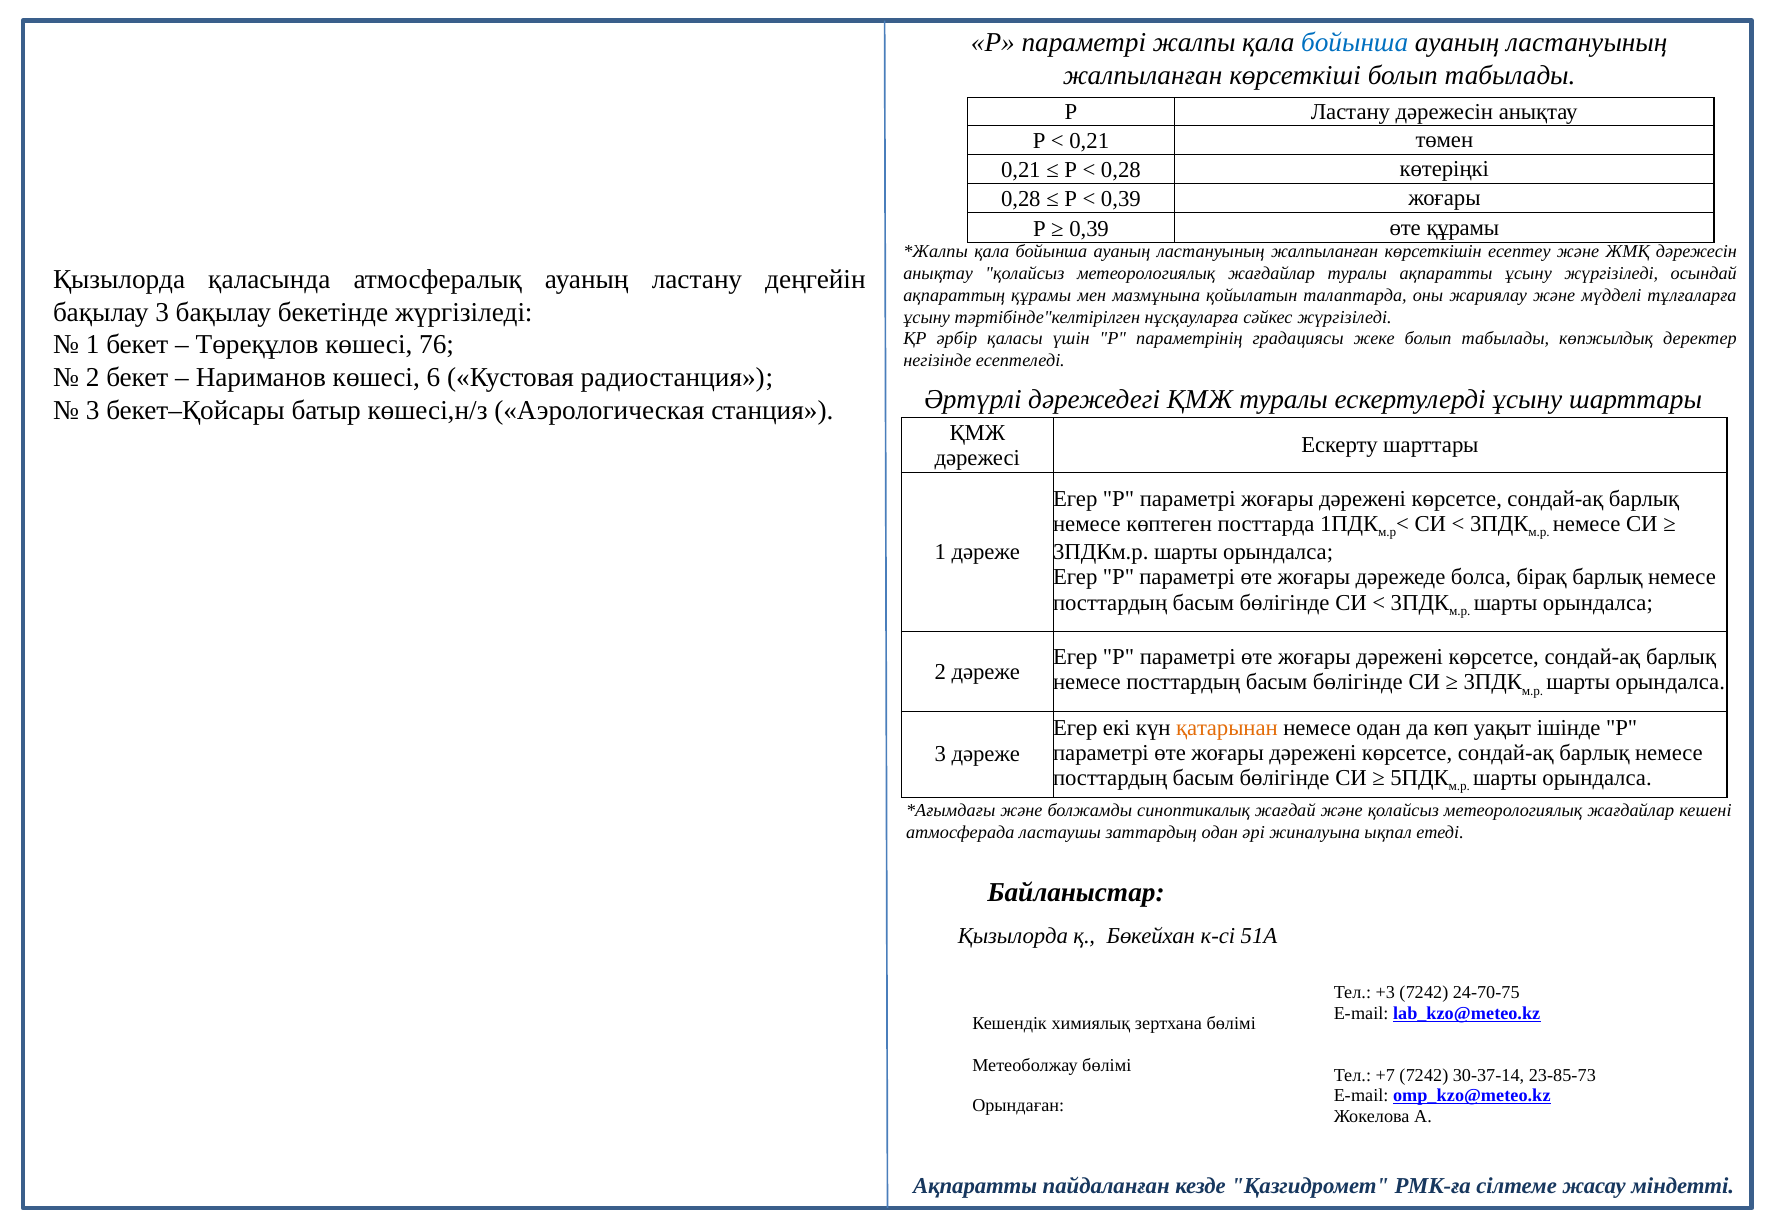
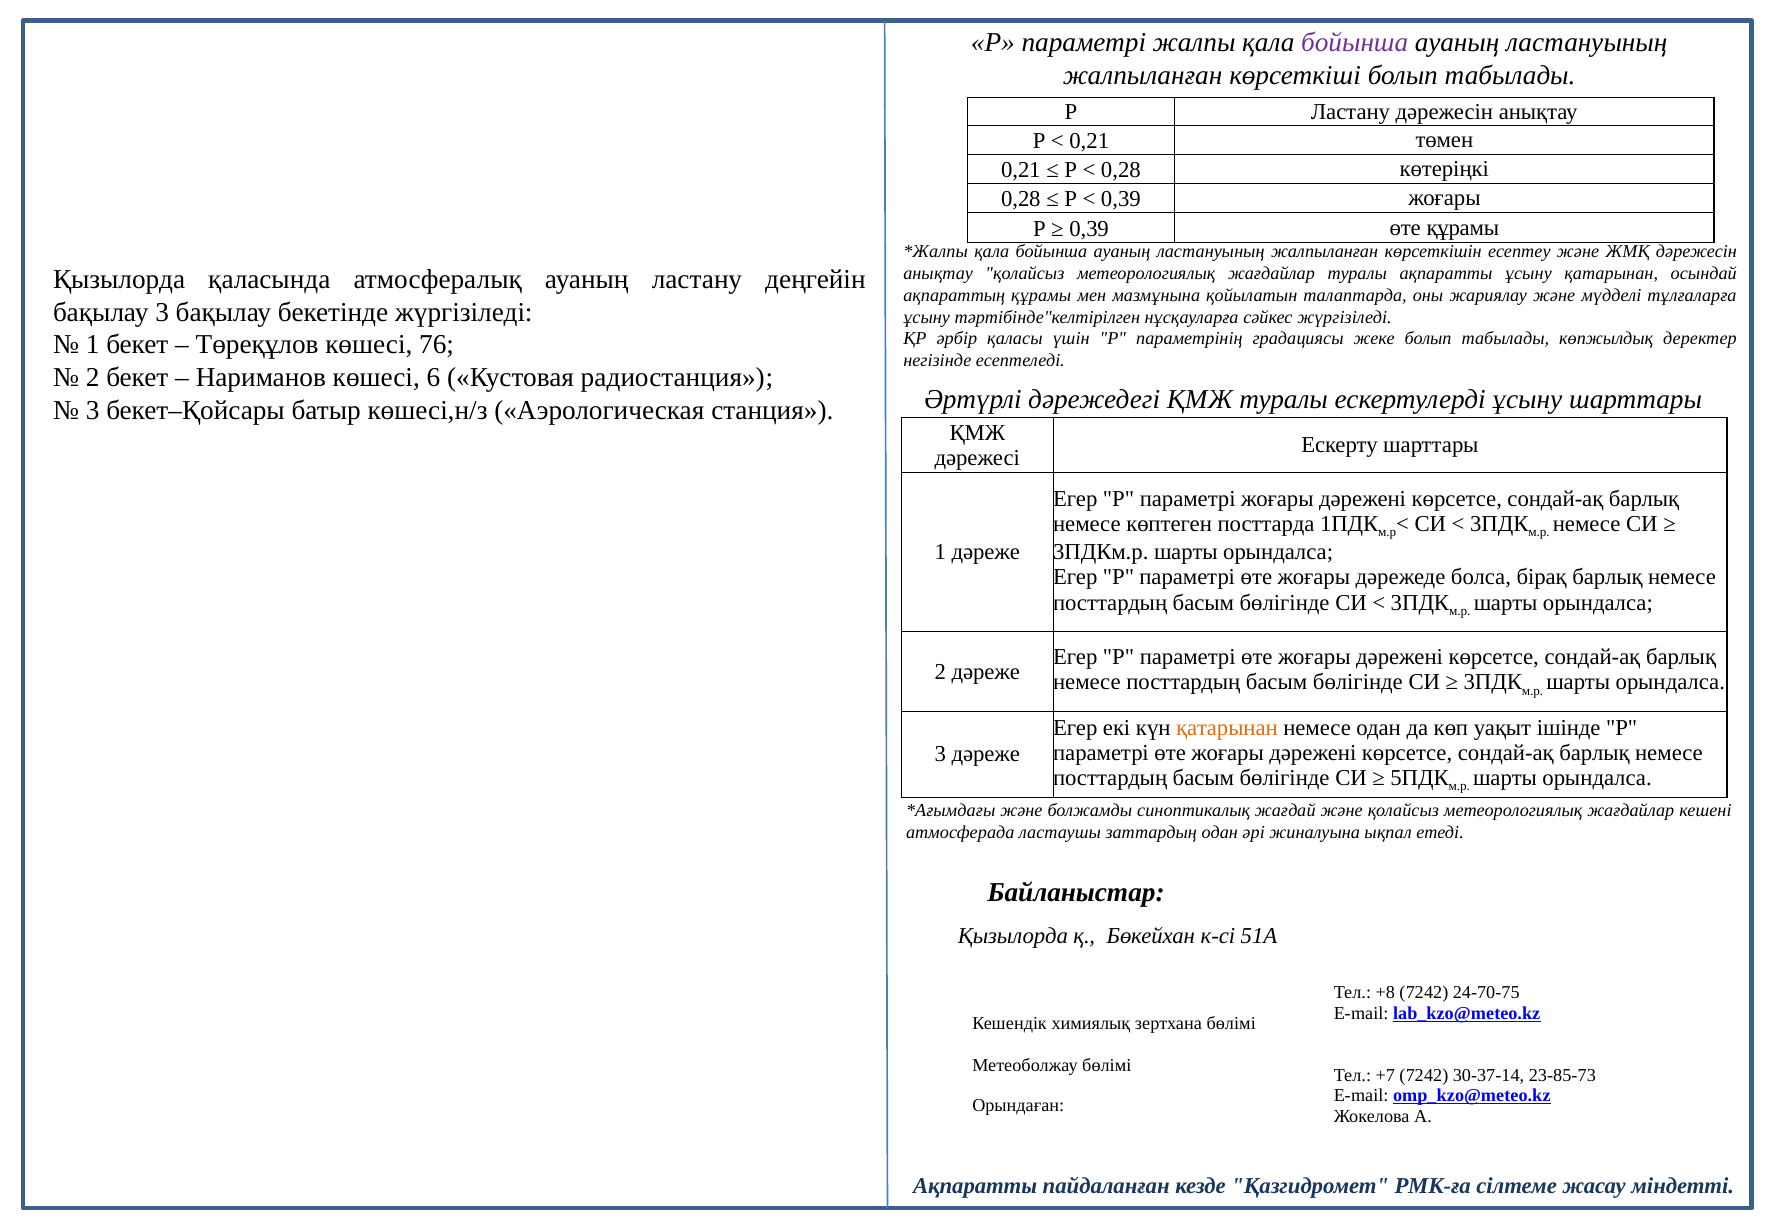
бойынша colour: blue -> purple (1355, 43)
ұсыну жүргізіледі: жүргізіледі -> қатарынан (1611, 273)
+3: +3 -> +8 (1385, 993)
